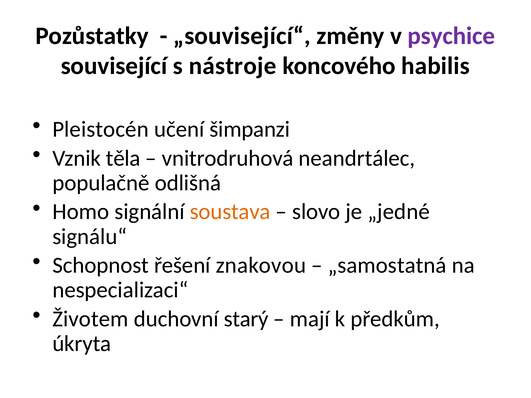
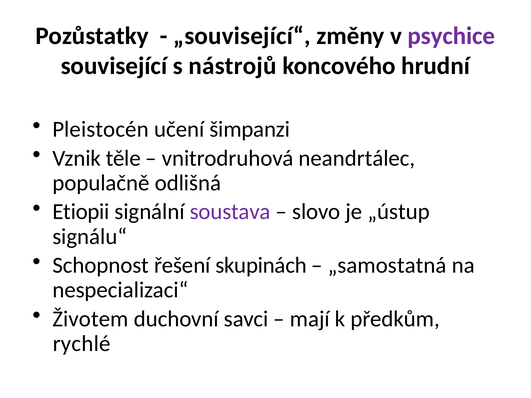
nástroje: nástroje -> nástrojů (233, 66)
habilis: habilis -> hrudní (436, 66)
těla: těla -> těle (123, 158)
Homo: Homo -> Etiopii (81, 212)
soustava colour: orange -> purple (230, 212)
„jedné: „jedné -> „ústup (399, 212)
znakovou: znakovou -> skupinách (261, 266)
starý: starý -> savci (246, 319)
úkryta: úkryta -> rychlé (82, 344)
